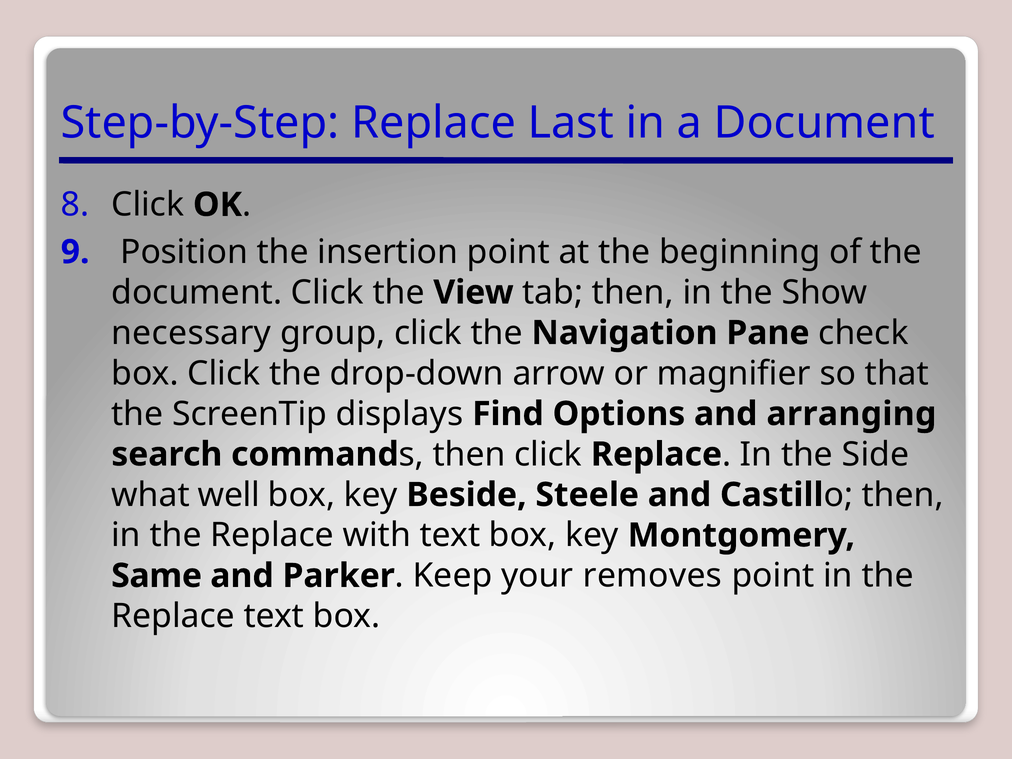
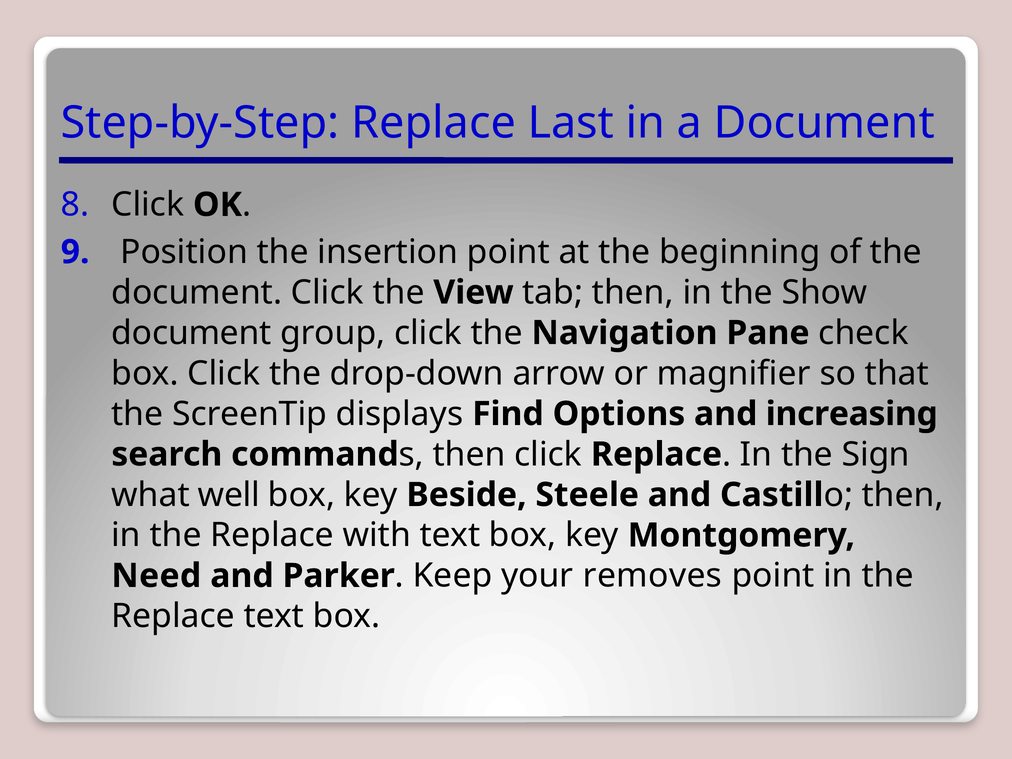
necessary: necessary -> document (191, 333)
arranging: arranging -> increasing (852, 414)
Side: Side -> Sign (876, 454)
Same: Same -> Need (156, 576)
